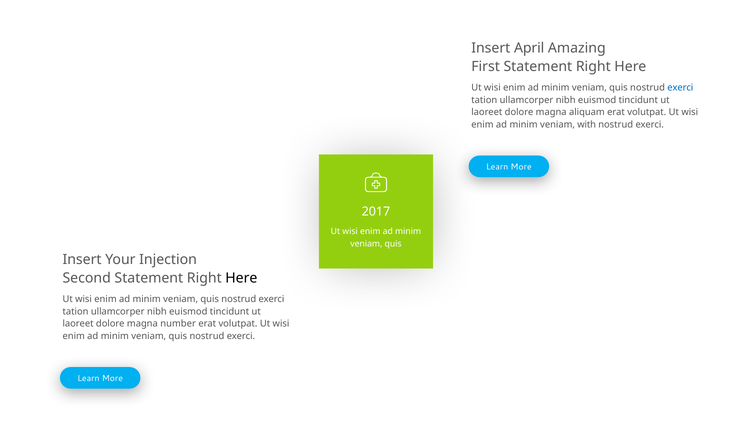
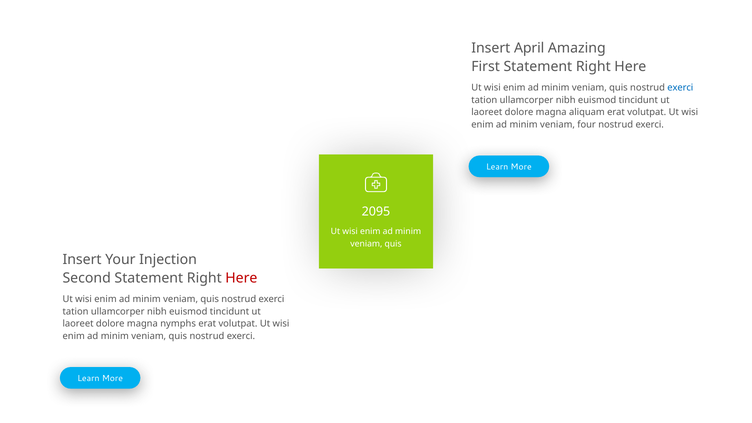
with: with -> four (587, 125)
2017: 2017 -> 2095 (376, 212)
Here colour: black -> red (241, 278)
number: number -> nymphs (178, 324)
